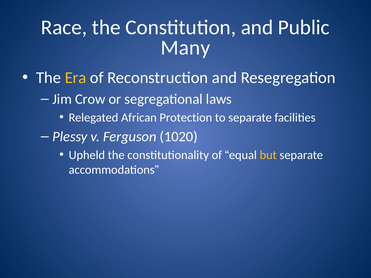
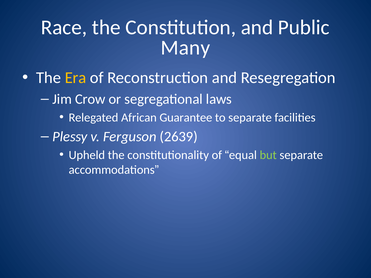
Protection: Protection -> Guarantee (186, 118)
1020: 1020 -> 2639 (179, 137)
but colour: yellow -> light green (268, 155)
